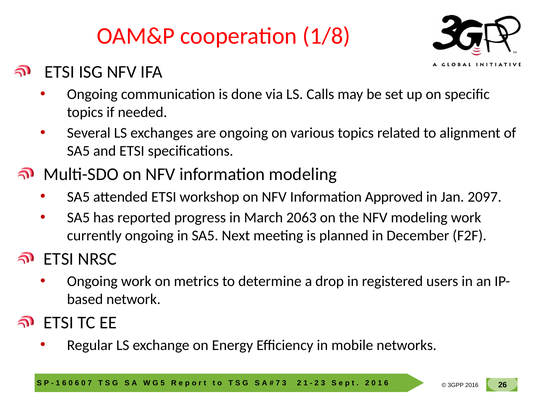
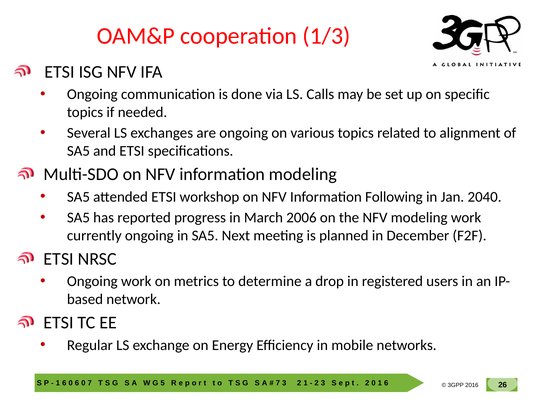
1/8: 1/8 -> 1/3 (326, 36)
Approved: Approved -> Following (394, 197)
2097: 2097 -> 2040 (485, 197)
2063: 2063 -> 2006 (301, 218)
